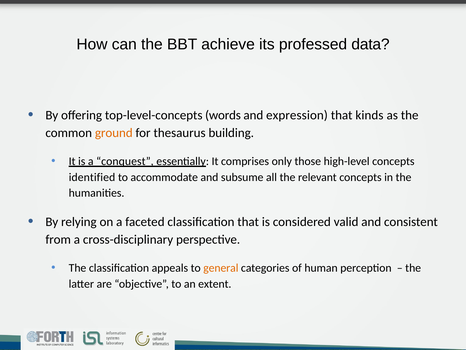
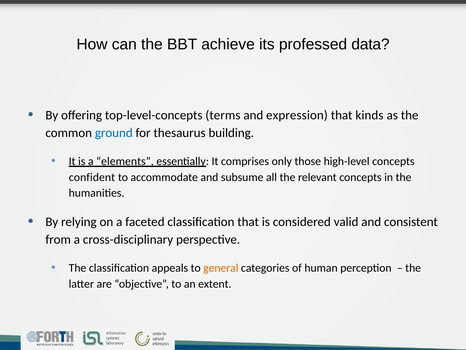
words: words -> terms (223, 115)
ground colour: orange -> blue (114, 133)
conquest: conquest -> elements (125, 161)
identified: identified -> confident (92, 177)
